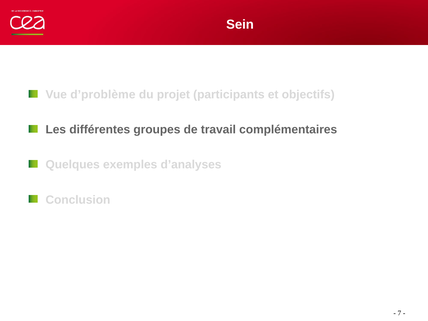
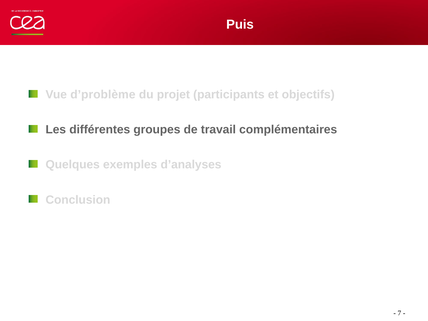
Sein: Sein -> Puis (240, 25)
